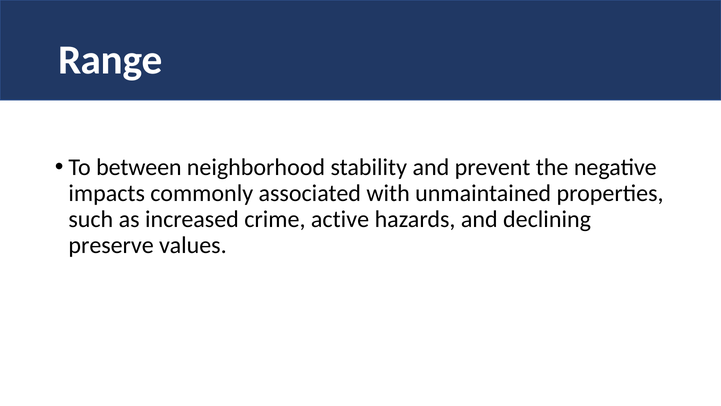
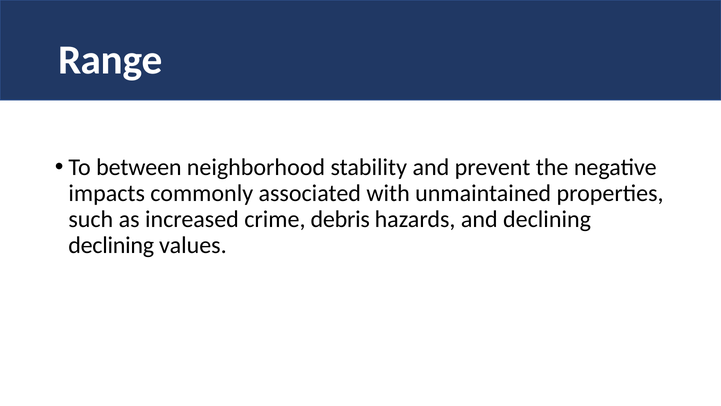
active: active -> debris (340, 219)
preserve: preserve -> declining (111, 245)
